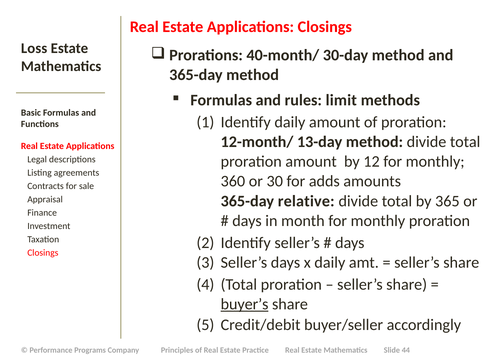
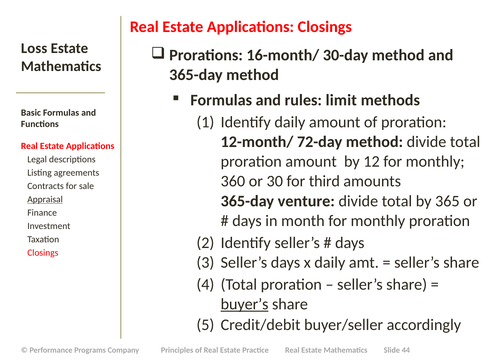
40-month/: 40-month/ -> 16-month/ (283, 55)
13-day: 13-day -> 72-day (320, 142)
adds: adds -> third (324, 181)
relative: relative -> venture (306, 201)
Appraisal underline: none -> present (45, 199)
